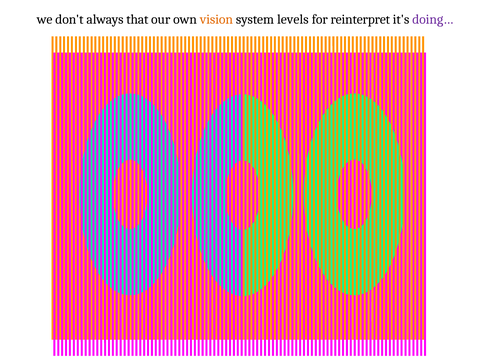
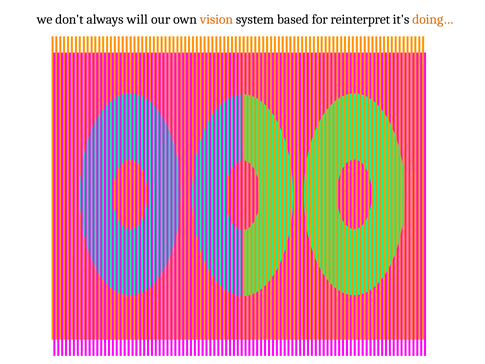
that: that -> will (137, 19)
levels: levels -> based (293, 19)
doing… colour: purple -> orange (433, 19)
